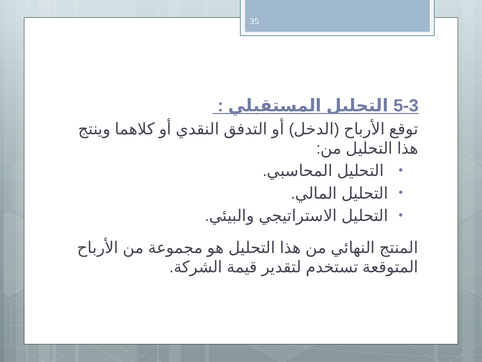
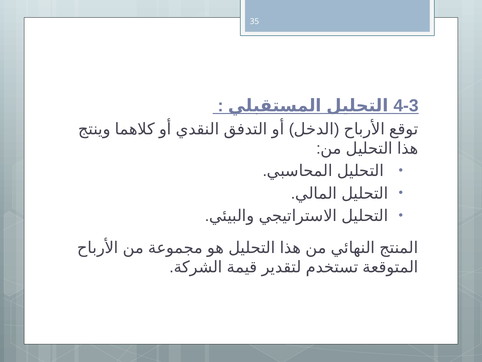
5-3: 5-3 -> 4-3 (406, 106)
